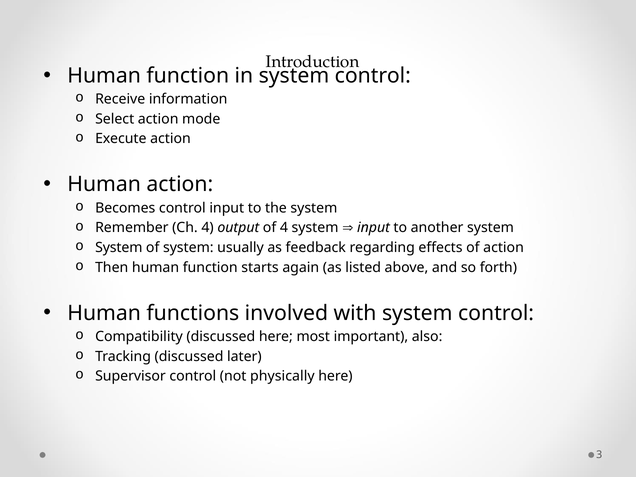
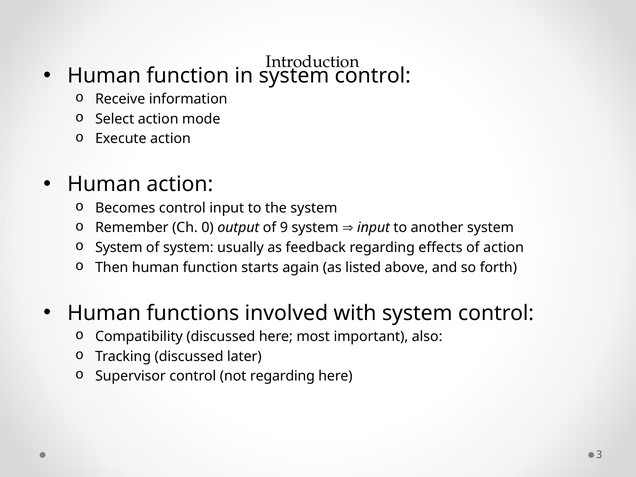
Ch 4: 4 -> 0 (208, 228)
of 4: 4 -> 9 (284, 228)
not physically: physically -> regarding (282, 376)
